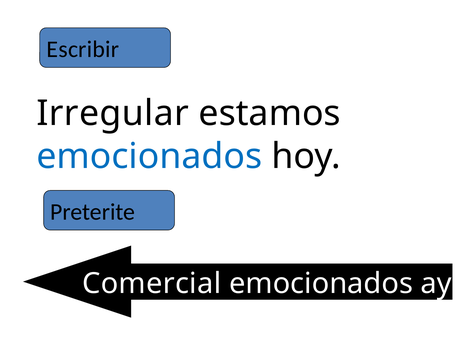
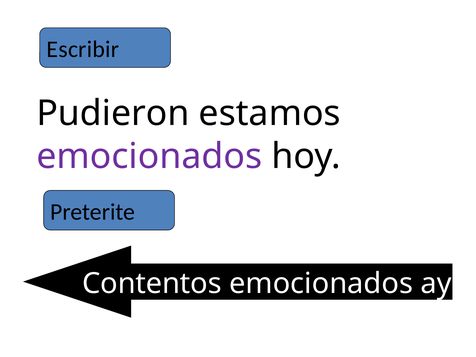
Irregular: Irregular -> Pudieron (113, 114)
emocionados colour: blue -> purple (149, 156)
Comercial: Comercial -> Contentos (152, 284)
